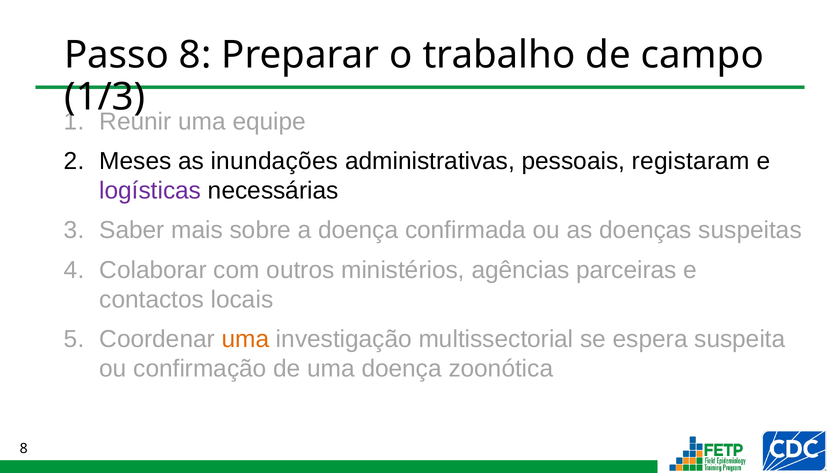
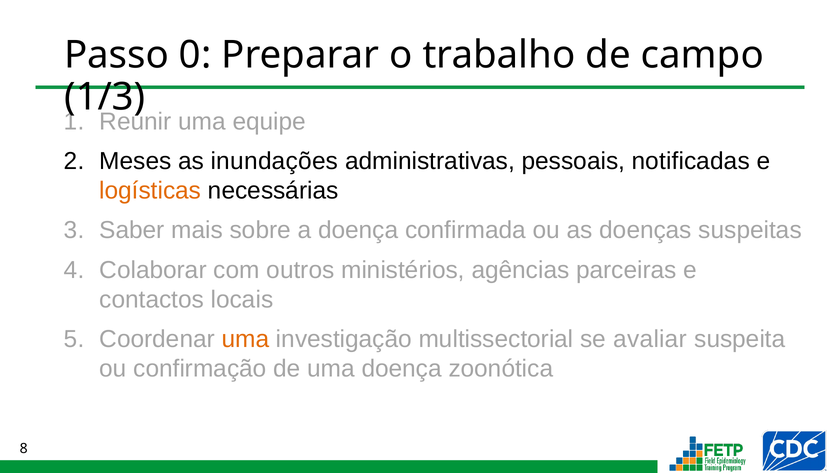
Passo 8: 8 -> 0 (195, 55)
registaram: registaram -> notificadas (691, 161)
logísticas colour: purple -> orange (150, 190)
espera: espera -> avaliar (650, 339)
